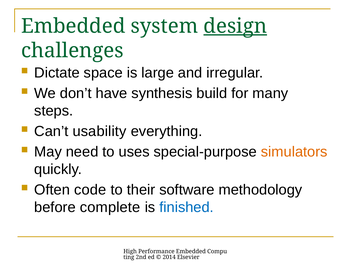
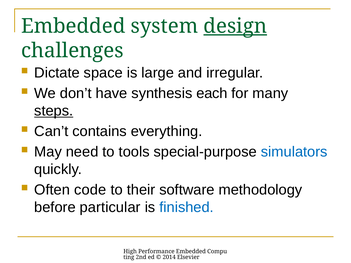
build: build -> each (212, 93)
steps underline: none -> present (54, 111)
usability: usability -> contains (100, 131)
uses: uses -> tools (134, 152)
simulators colour: orange -> blue (294, 152)
complete: complete -> particular (110, 208)
